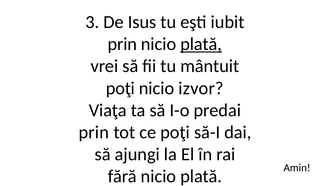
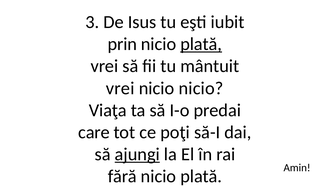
poţi: poţi -> vrei (120, 88)
nicio izvor: izvor -> nicio (201, 88)
prin: prin -> care (94, 132)
ajungi underline: none -> present (137, 154)
